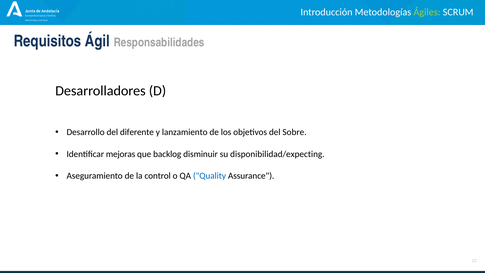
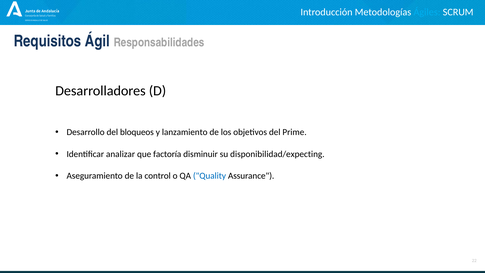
Ágiles colour: light green -> light blue (427, 12)
diferente: diferente -> bloqueos (137, 132)
Sobre: Sobre -> Prime (295, 132)
mejoras: mejoras -> analizar (121, 154)
backlog: backlog -> factoría (167, 154)
